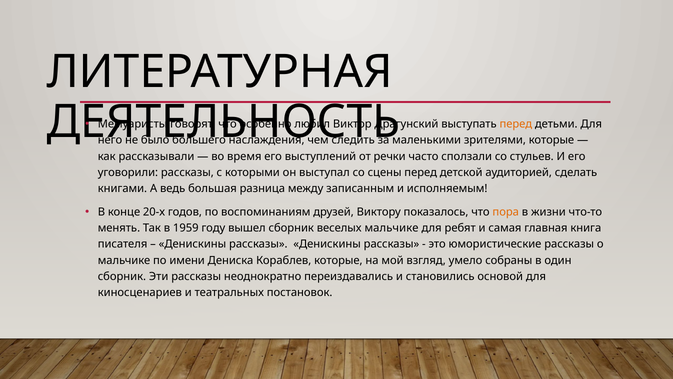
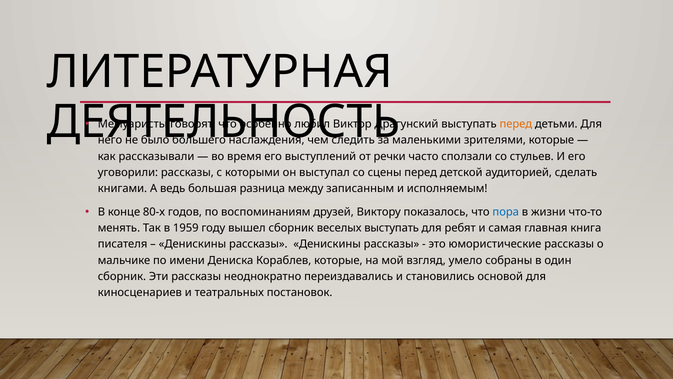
20-х: 20-х -> 80-х (154, 212)
пора colour: orange -> blue (506, 212)
веселых мальчике: мальчике -> выступать (392, 228)
